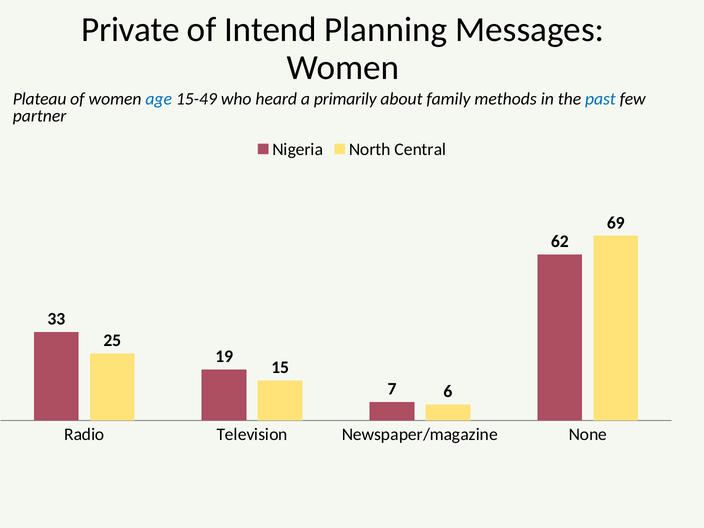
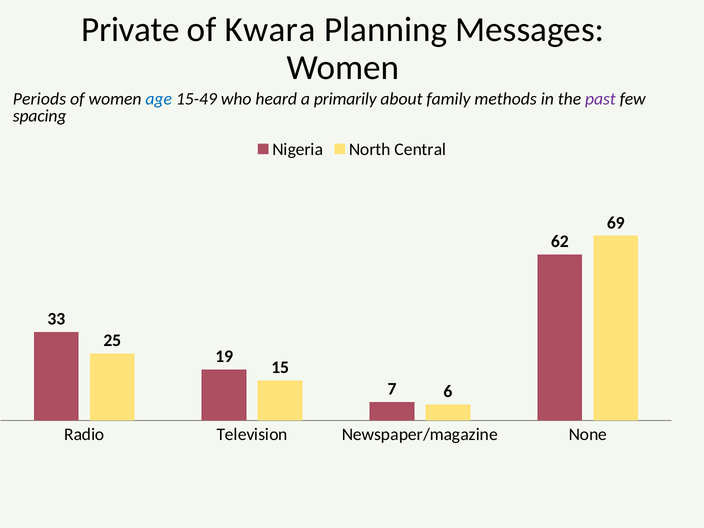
Intend: Intend -> Kwara (270, 30)
Plateau: Plateau -> Periods (39, 99)
past colour: blue -> purple (600, 99)
partner: partner -> spacing (40, 116)
